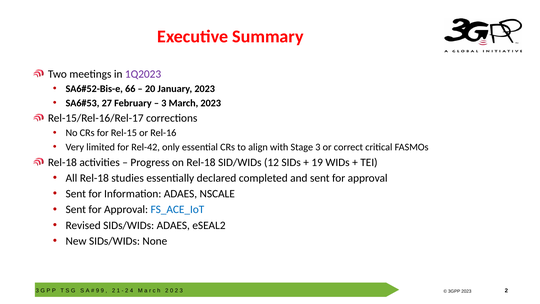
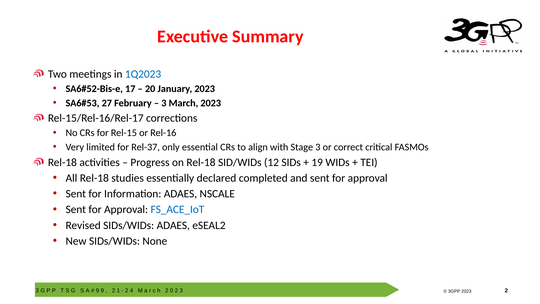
1Q2023 colour: purple -> blue (143, 74)
66: 66 -> 17 (130, 89)
Rel-42: Rel-42 -> Rel-37 (146, 147)
